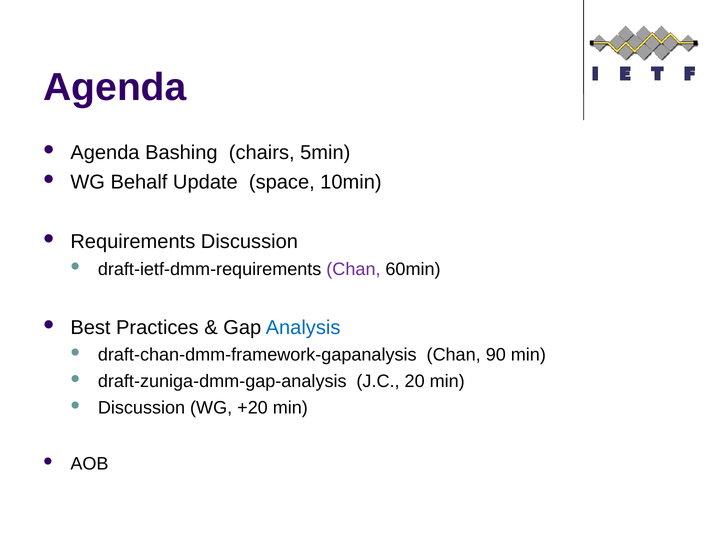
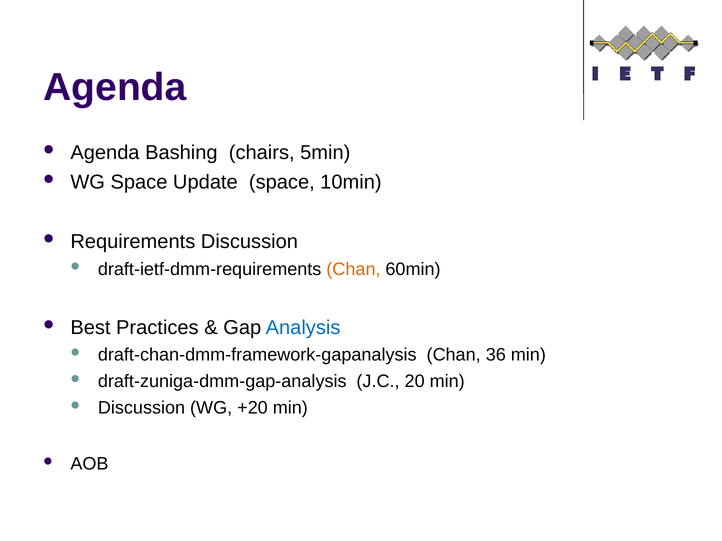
WG Behalf: Behalf -> Space (139, 183)
Chan colour: purple -> orange (353, 269)
90: 90 -> 36 (496, 355)
